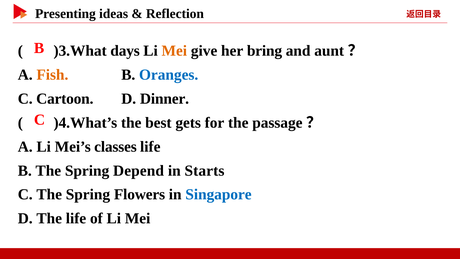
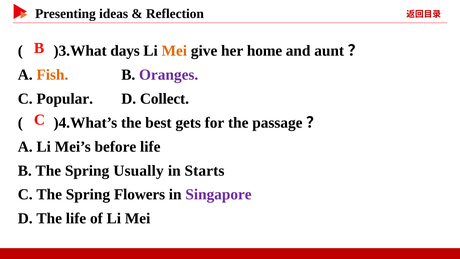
bring: bring -> home (265, 51)
Oranges colour: blue -> purple (169, 75)
Cartoon: Cartoon -> Popular (65, 99)
Dinner: Dinner -> Collect (164, 99)
classes: classes -> before (115, 147)
Depend: Depend -> Usually (139, 170)
Singapore colour: blue -> purple (218, 194)
